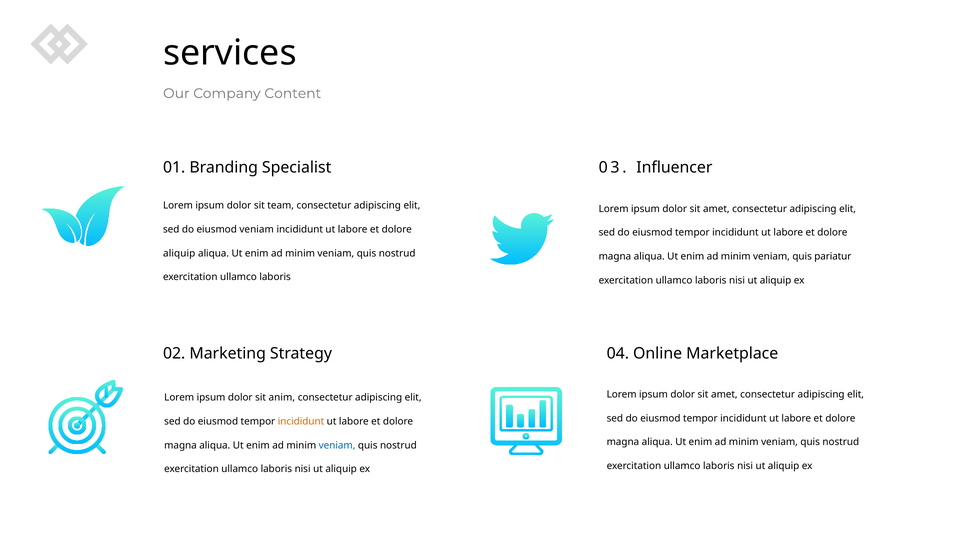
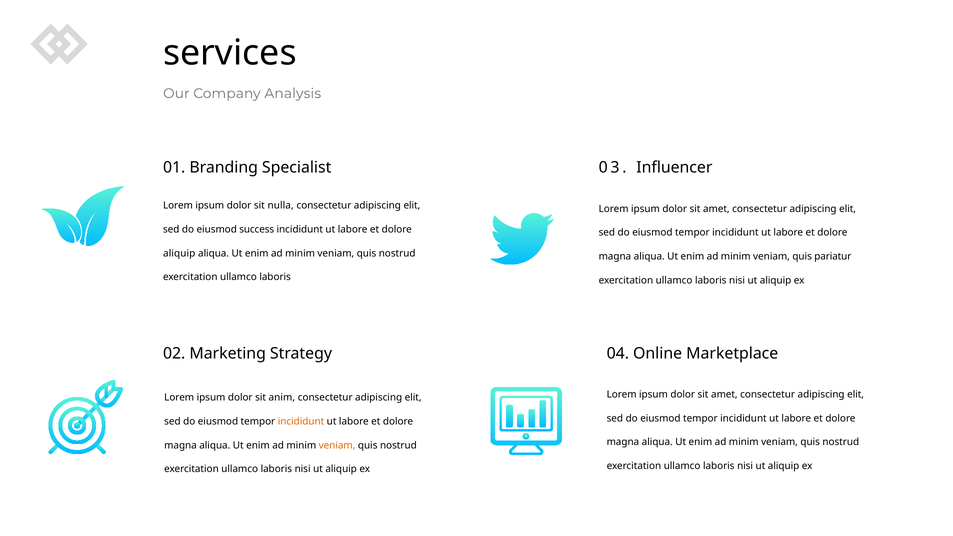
Content: Content -> Analysis (293, 93)
team: team -> nulla (281, 206)
eiusmod veniam: veniam -> success (257, 229)
veniam colour: blue -> orange (337, 445)
